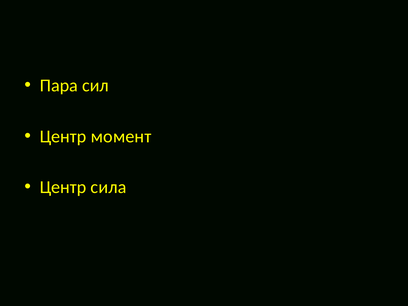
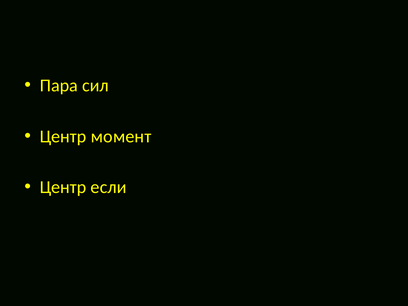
сила: сила -> если (109, 187)
